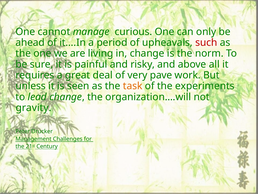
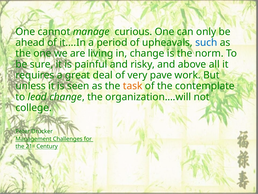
such colour: red -> blue (206, 42)
experiments: experiments -> contemplate (205, 86)
gravity: gravity -> college (34, 108)
